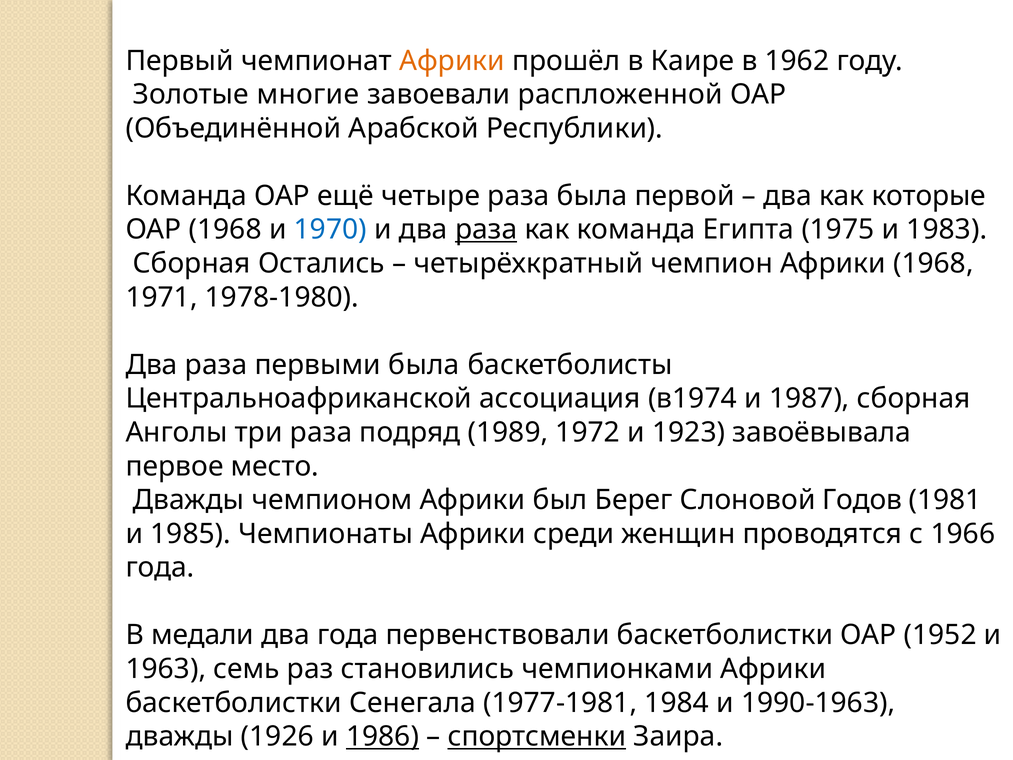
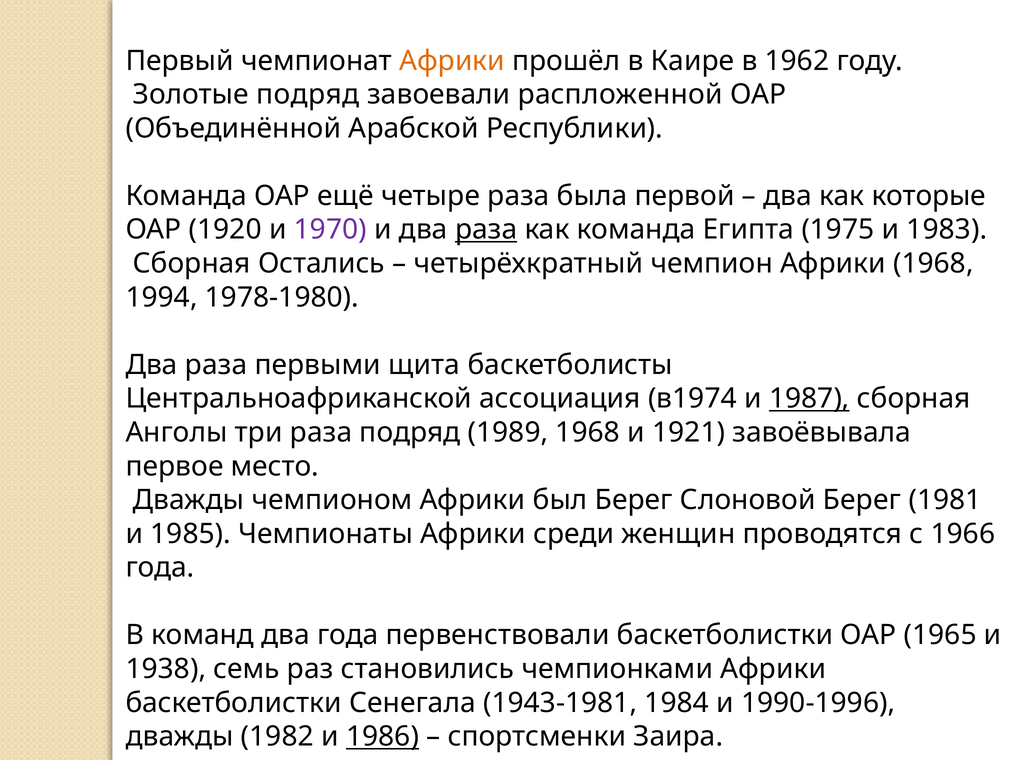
Золотые многие: многие -> подряд (308, 94)
ОАР 1968: 1968 -> 1920 (225, 230)
1970 colour: blue -> purple (330, 230)
1971: 1971 -> 1994 (162, 297)
первыми была: была -> щита (424, 365)
1987 underline: none -> present (809, 399)
1989 1972: 1972 -> 1968 (588, 432)
1923: 1923 -> 1921 (689, 432)
Слоновой Годов: Годов -> Берег (862, 500)
медали: медали -> команд (202, 635)
1952: 1952 -> 1965 (940, 635)
1963: 1963 -> 1938 (166, 669)
1977-1981: 1977-1981 -> 1943-1981 (560, 703)
1990-1963: 1990-1963 -> 1990-1996 (818, 703)
1926: 1926 -> 1982 (277, 736)
спортсменки underline: present -> none (537, 736)
